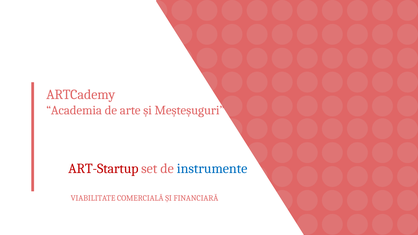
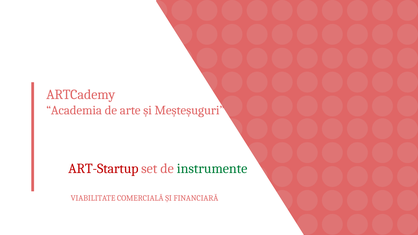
instrumente colour: blue -> green (212, 169)
